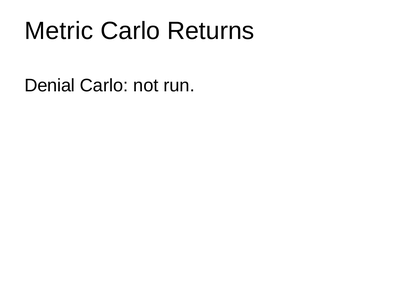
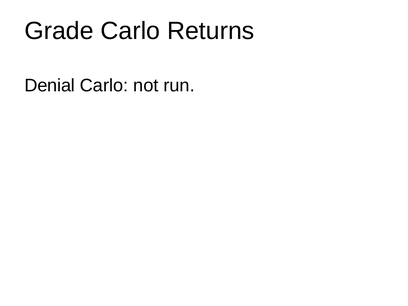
Metric: Metric -> Grade (59, 31)
